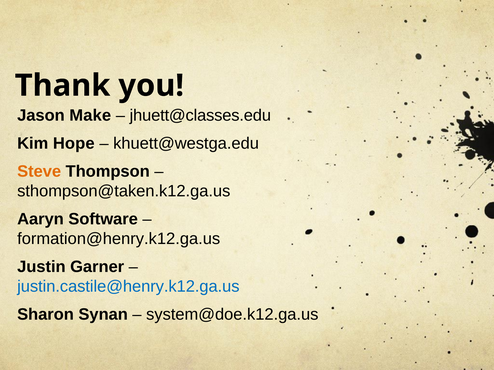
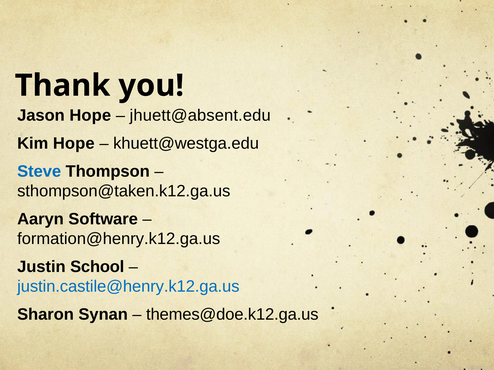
Jason Make: Make -> Hope (90, 116)
jhuett@classes.edu: jhuett@classes.edu -> jhuett@absent.edu (200, 116)
Steve colour: orange -> blue (39, 172)
Garner: Garner -> School (97, 267)
system@doe.k12.ga.us: system@doe.k12.ga.us -> themes@doe.k12.ga.us (232, 315)
